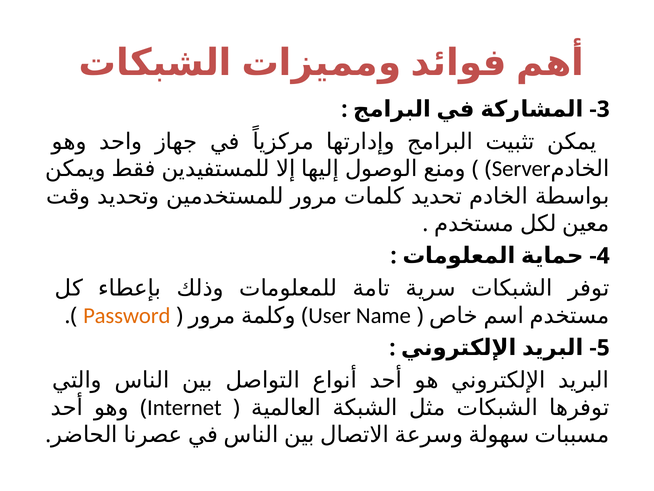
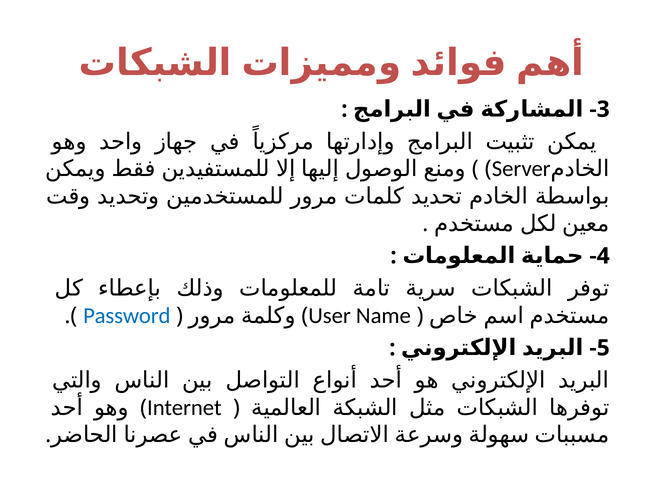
Password colour: orange -> blue (127, 315)
